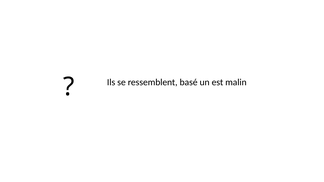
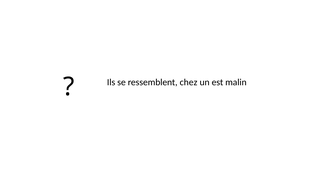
basé: basé -> chez (189, 82)
